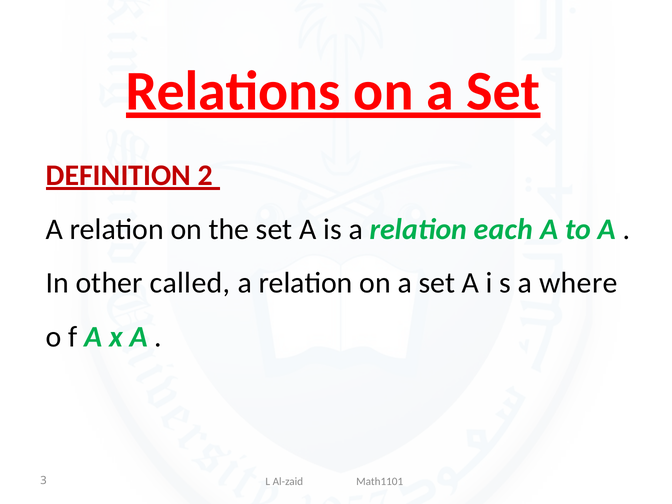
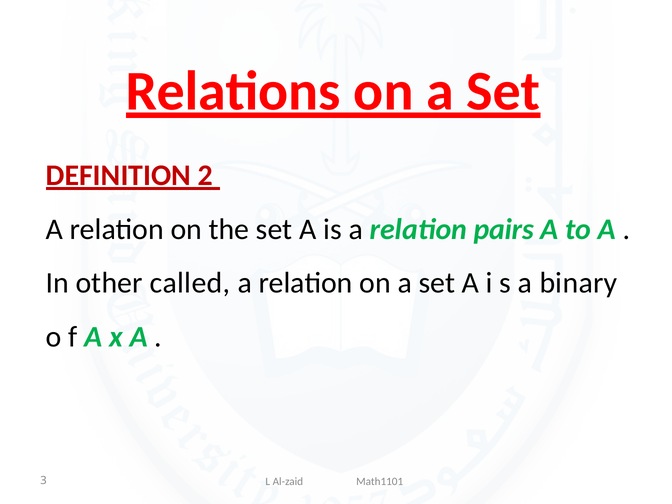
each: each -> pairs (504, 229)
where: where -> binary (578, 283)
